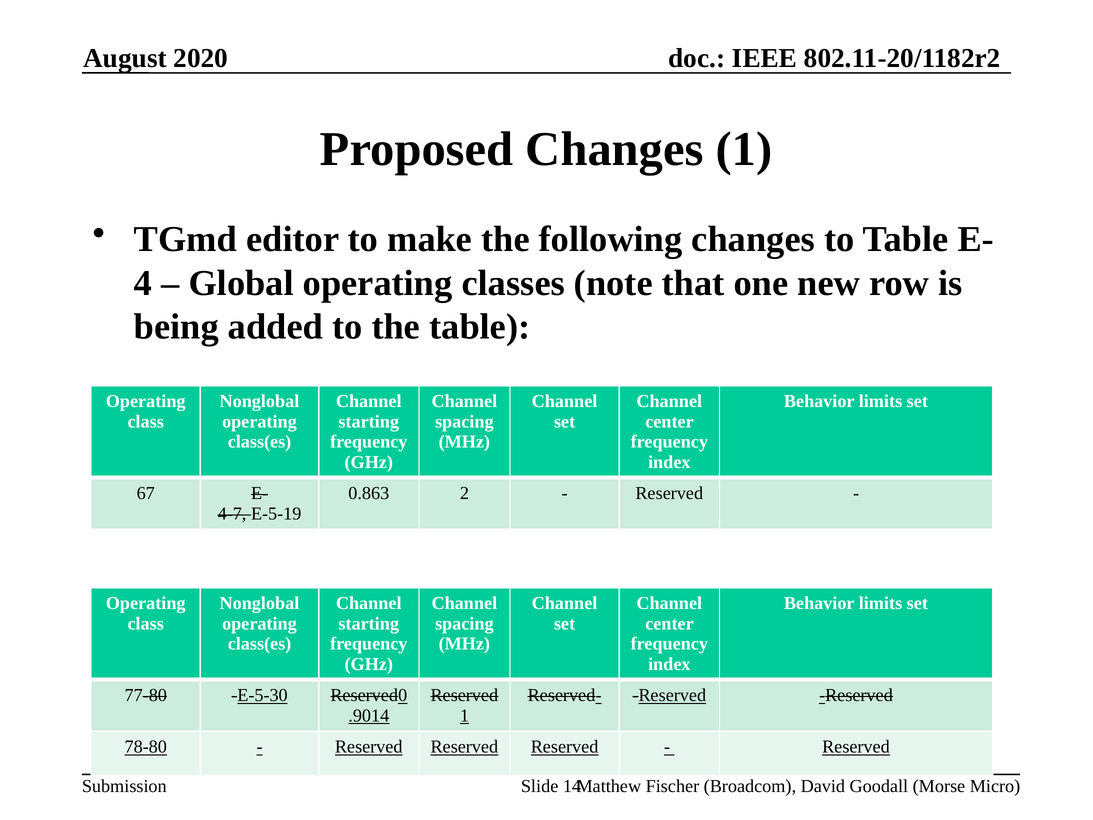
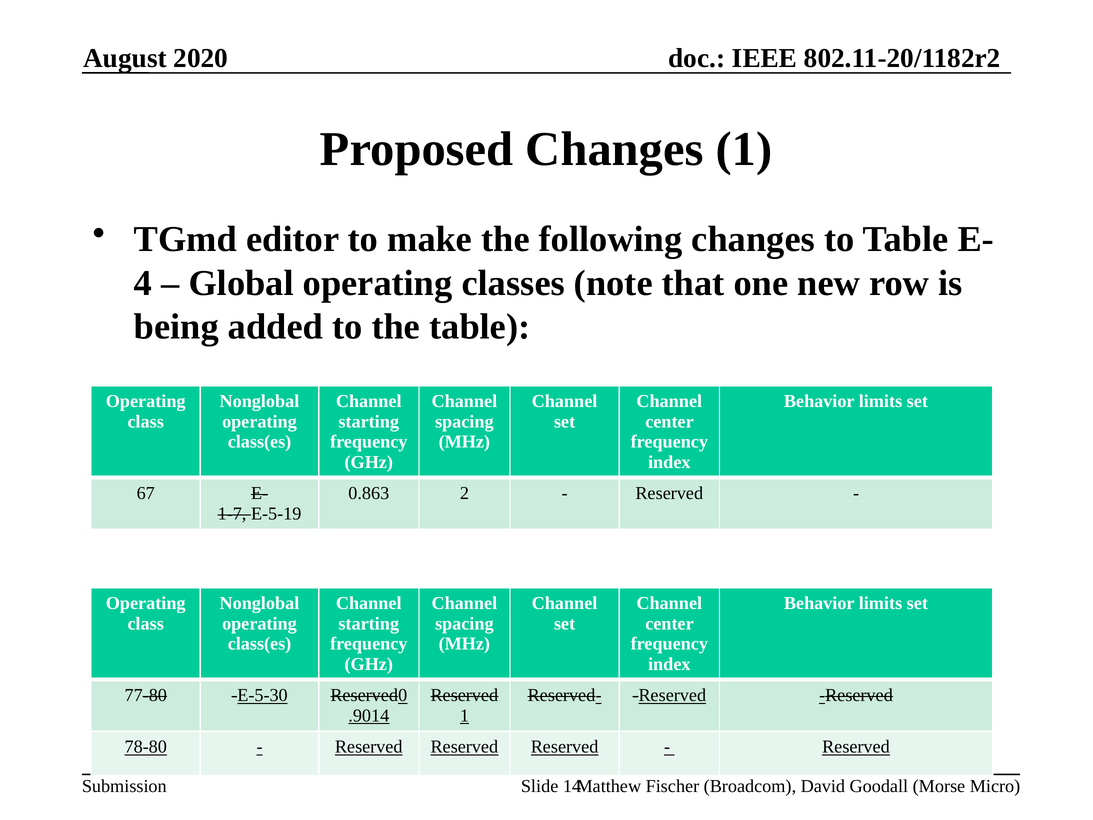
4-7: 4-7 -> 1-7 (232, 513)
